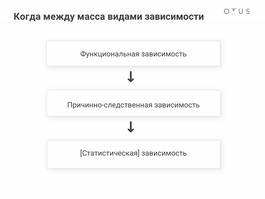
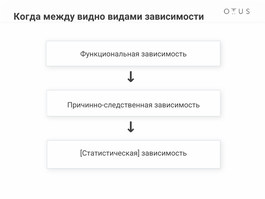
масса: масса -> видно (91, 17)
